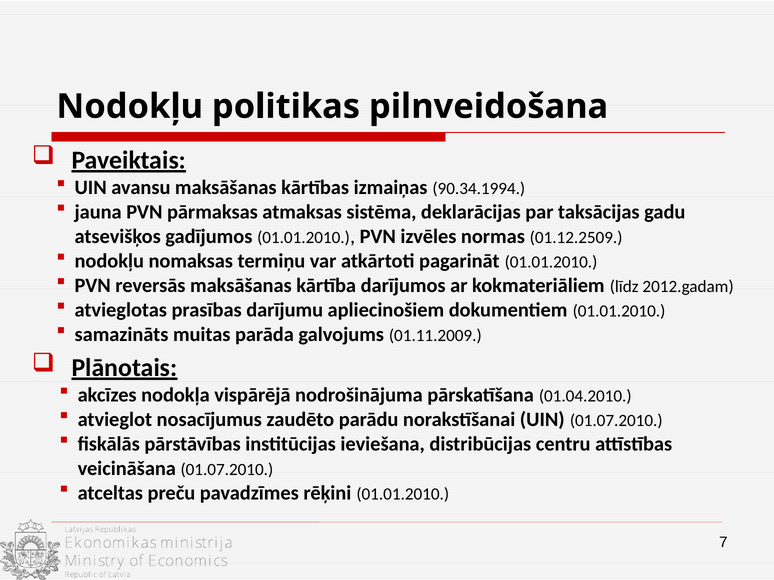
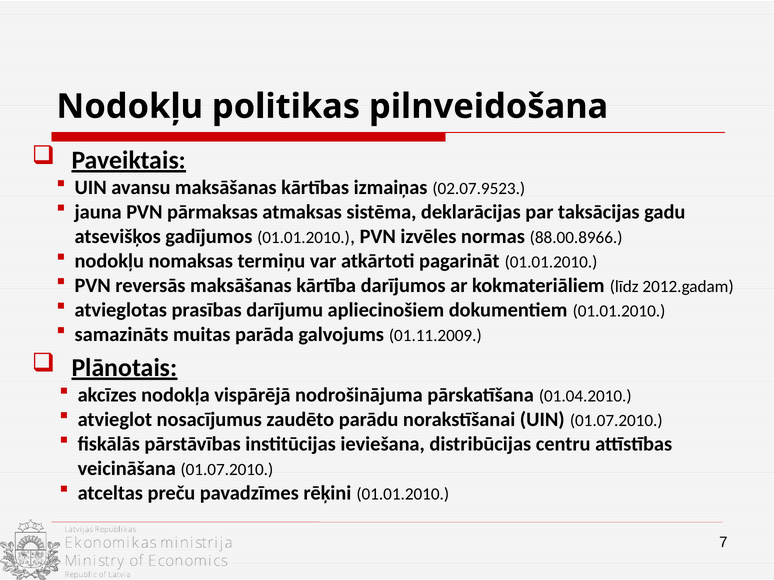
90.34.1994: 90.34.1994 -> 02.07.9523 (479, 189)
01.12.2509: 01.12.2509 -> 88.00.8966 (576, 238)
